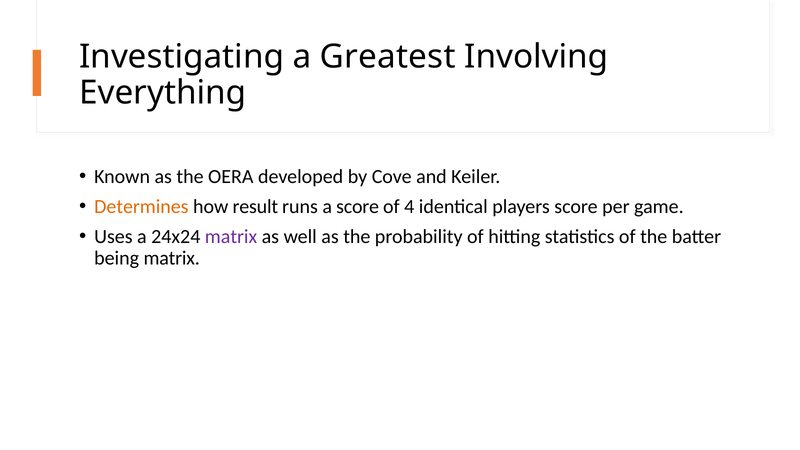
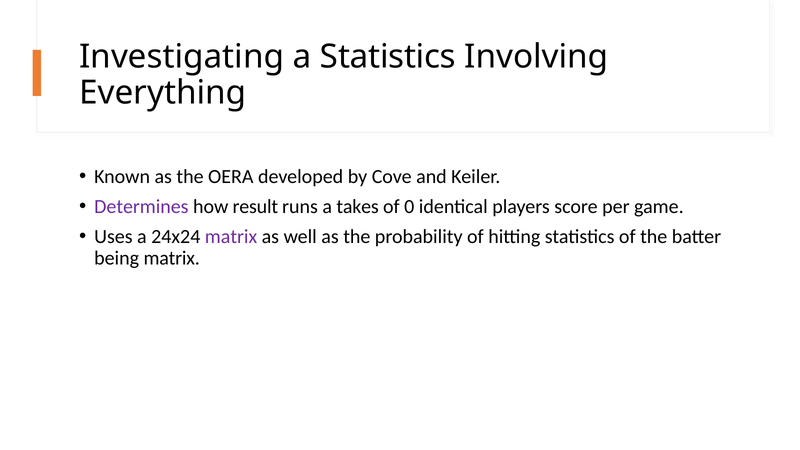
a Greatest: Greatest -> Statistics (388, 57)
Determines colour: orange -> purple (141, 206)
a score: score -> takes (358, 206)
4: 4 -> 0 (409, 206)
